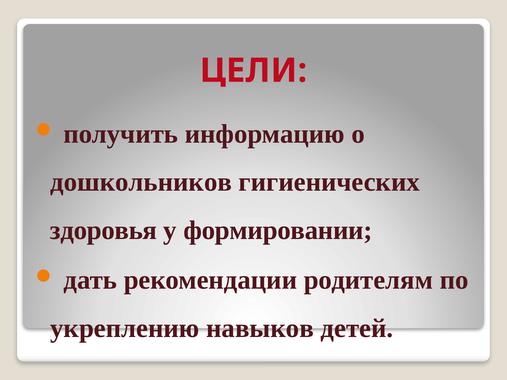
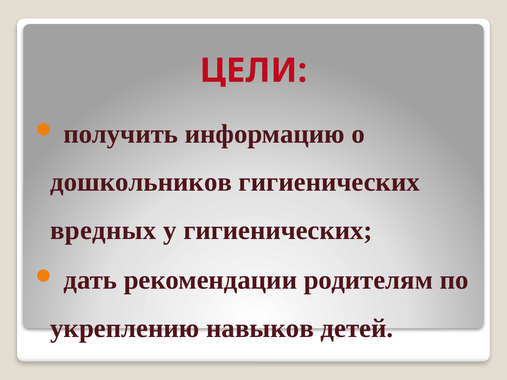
здоровья: здоровья -> вредных (103, 230)
у формировании: формировании -> гигиенических (278, 230)
